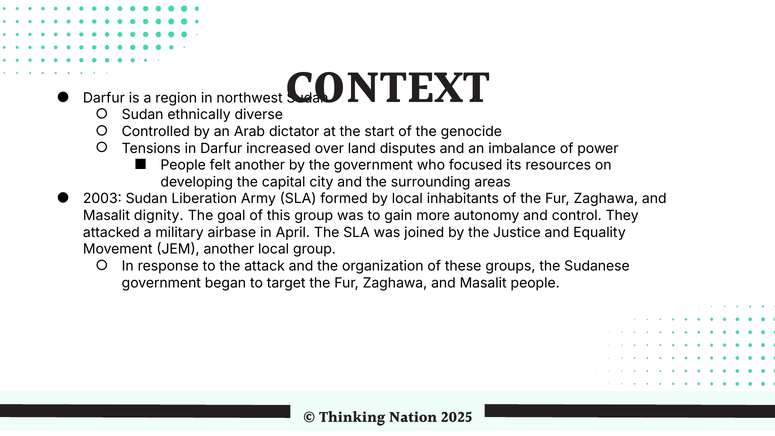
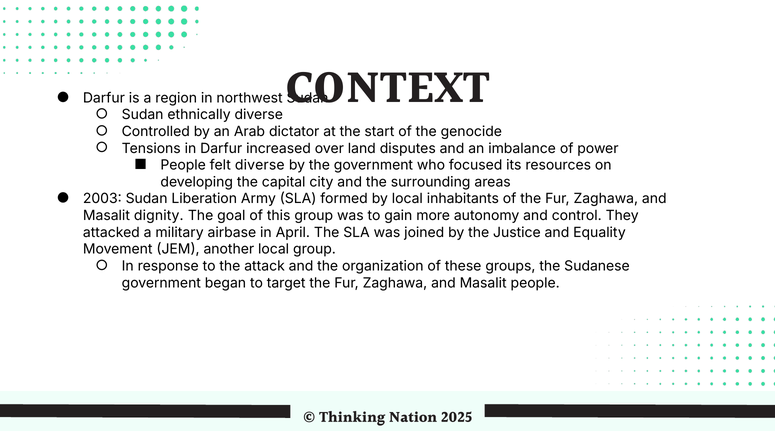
felt another: another -> diverse (260, 165)
